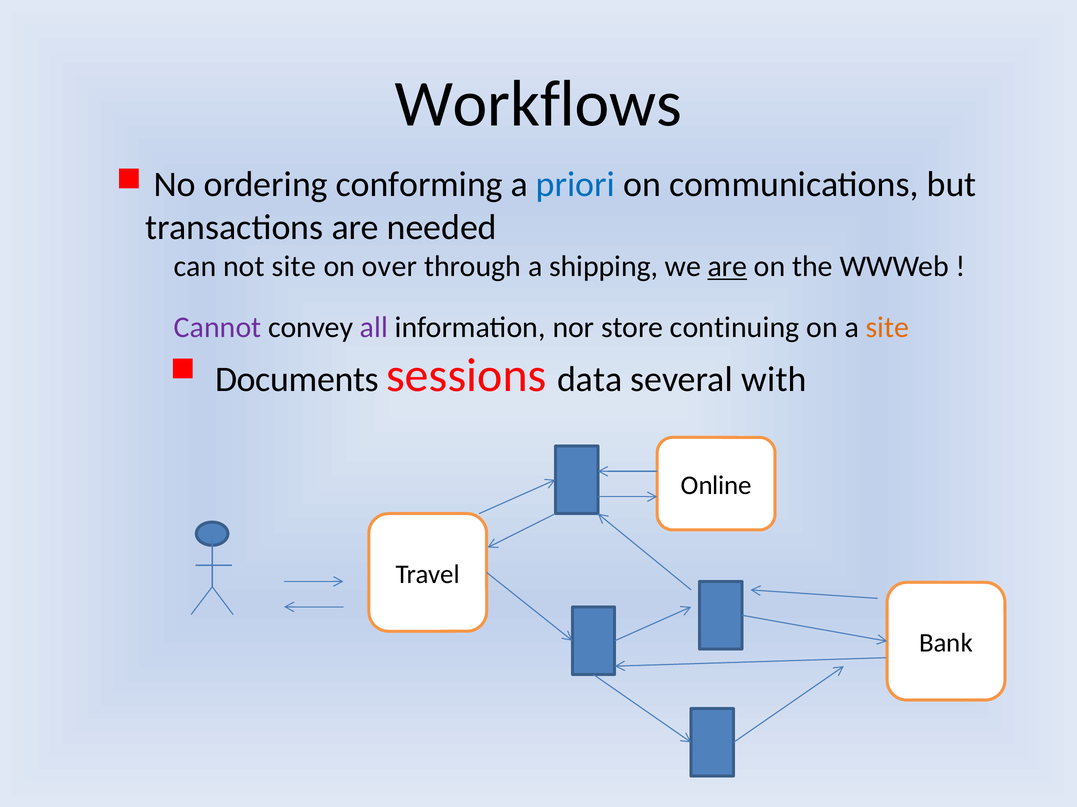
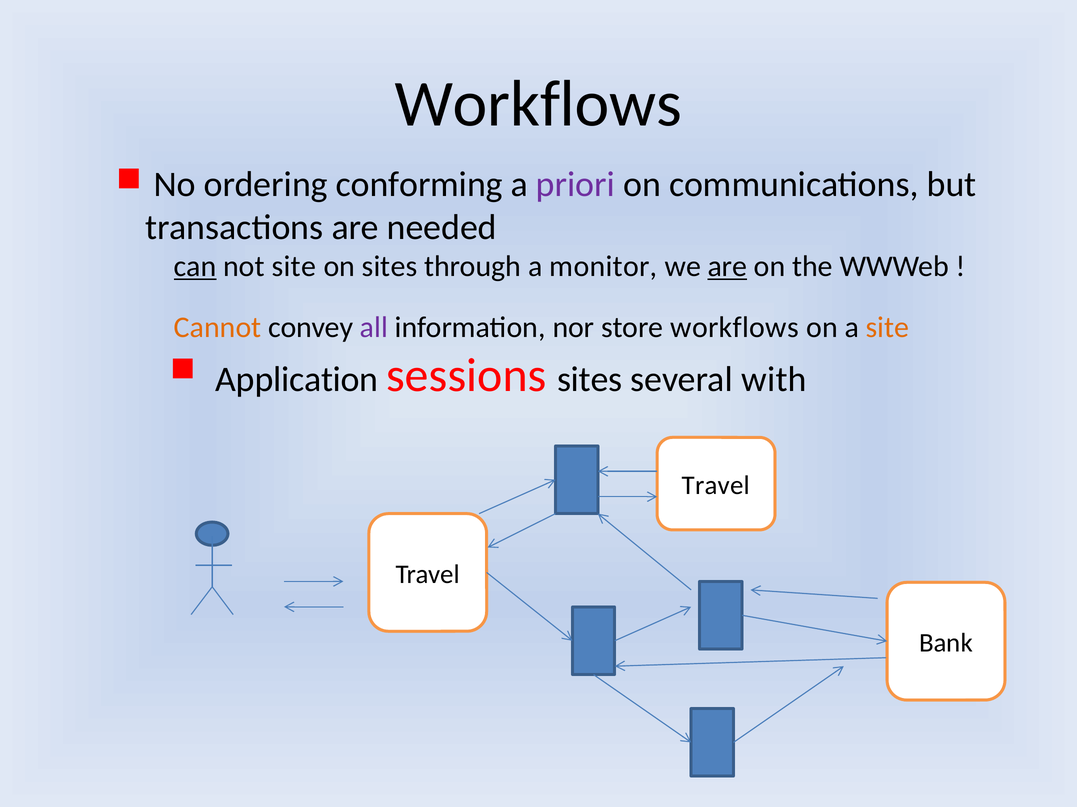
priori colour: blue -> purple (575, 185)
can underline: none -> present (195, 267)
on over: over -> sites (389, 267)
shipping: shipping -> monitor (603, 267)
Cannot colour: purple -> orange (218, 328)
store continuing: continuing -> workflows (735, 328)
Documents: Documents -> Application (297, 380)
sessions data: data -> sites (590, 380)
Online: Online -> Travel (716, 486)
